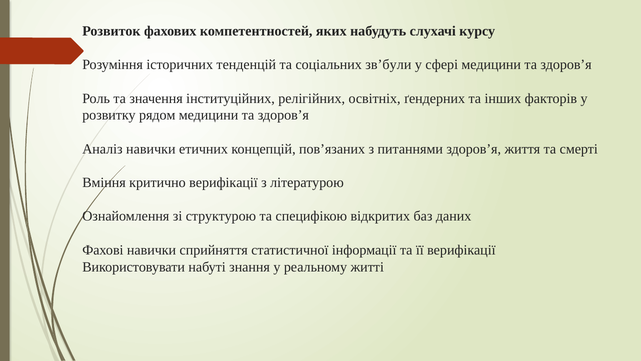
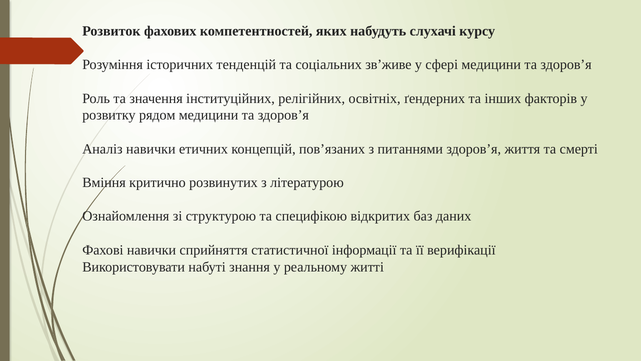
зв’були: зв’були -> зв’живе (388, 65)
критично верифікації: верифікації -> розвинутих (223, 182)
